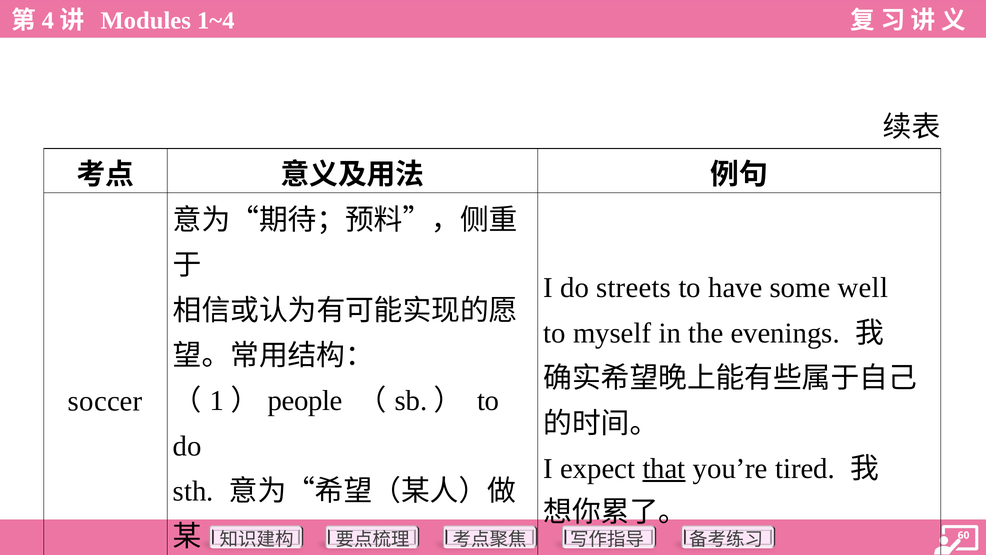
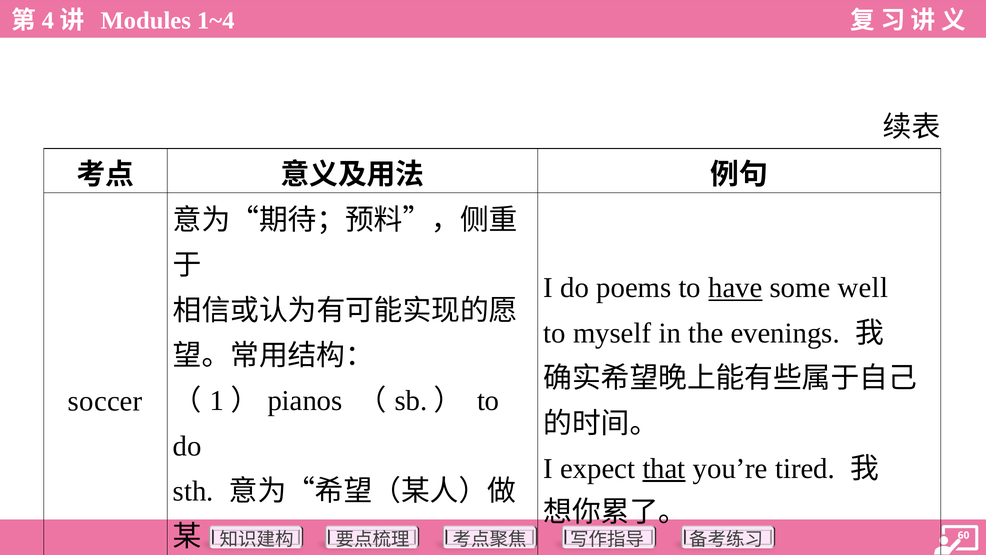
streets: streets -> poems (634, 288)
have underline: none -> present (735, 288)
people: people -> pianos (305, 401)
